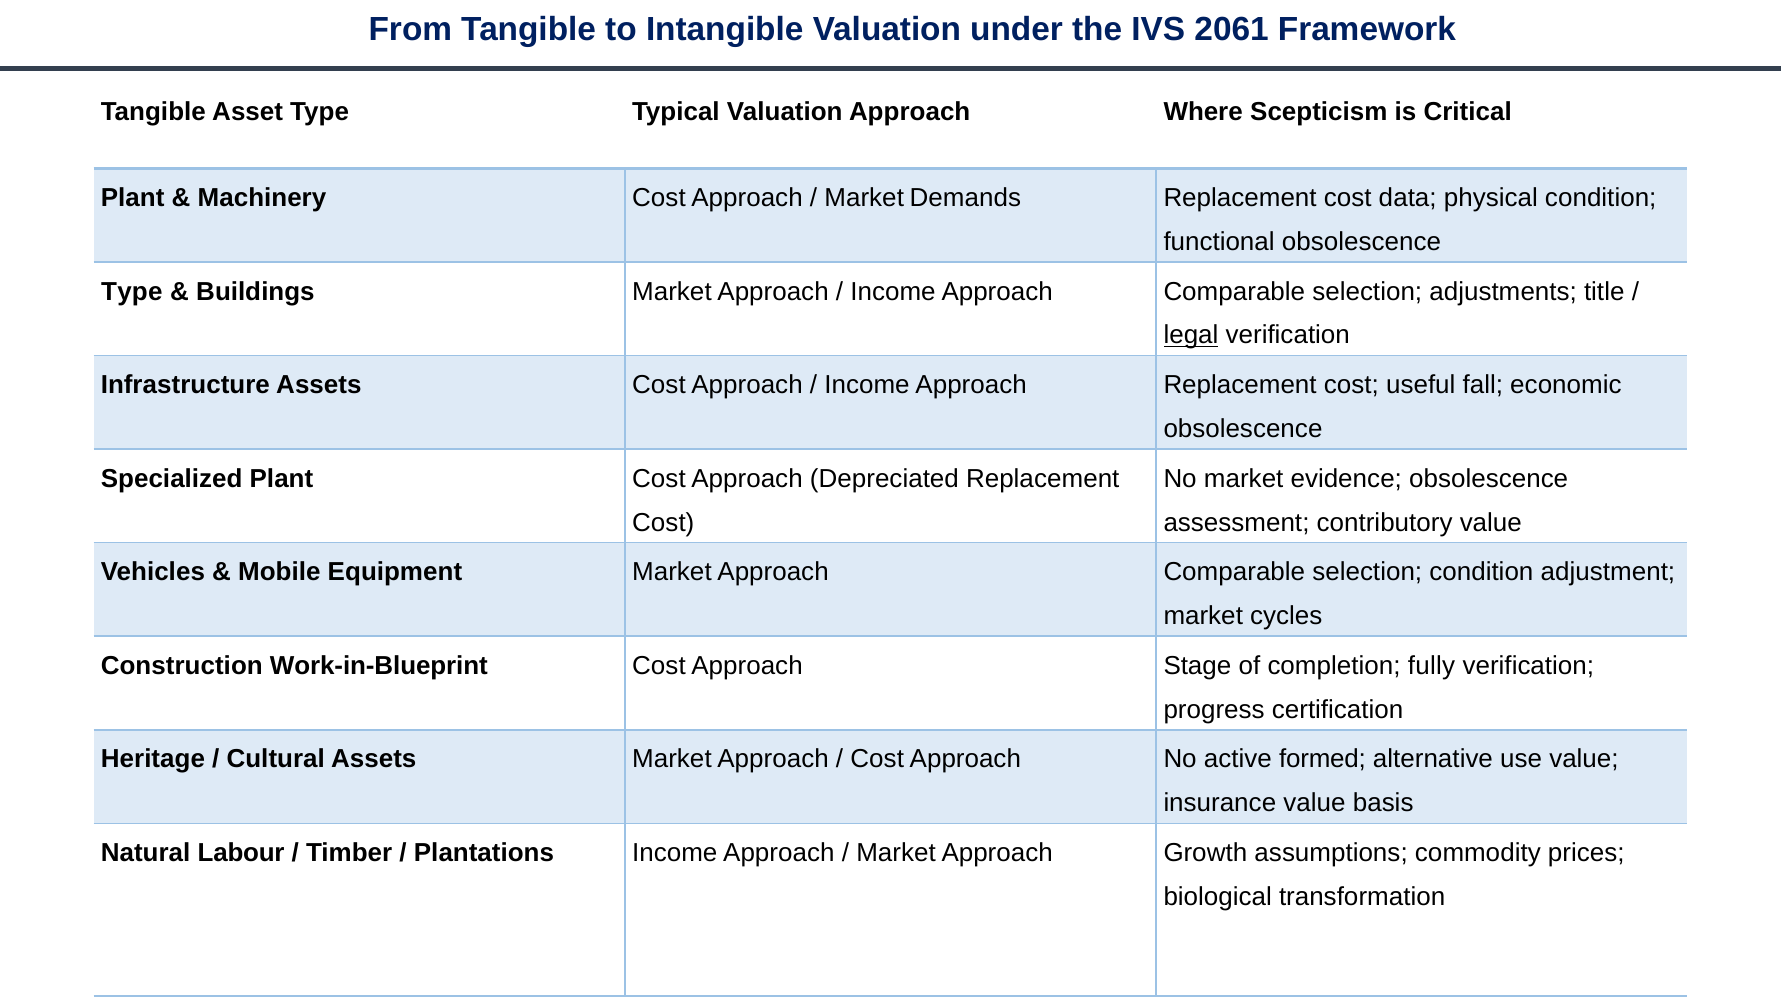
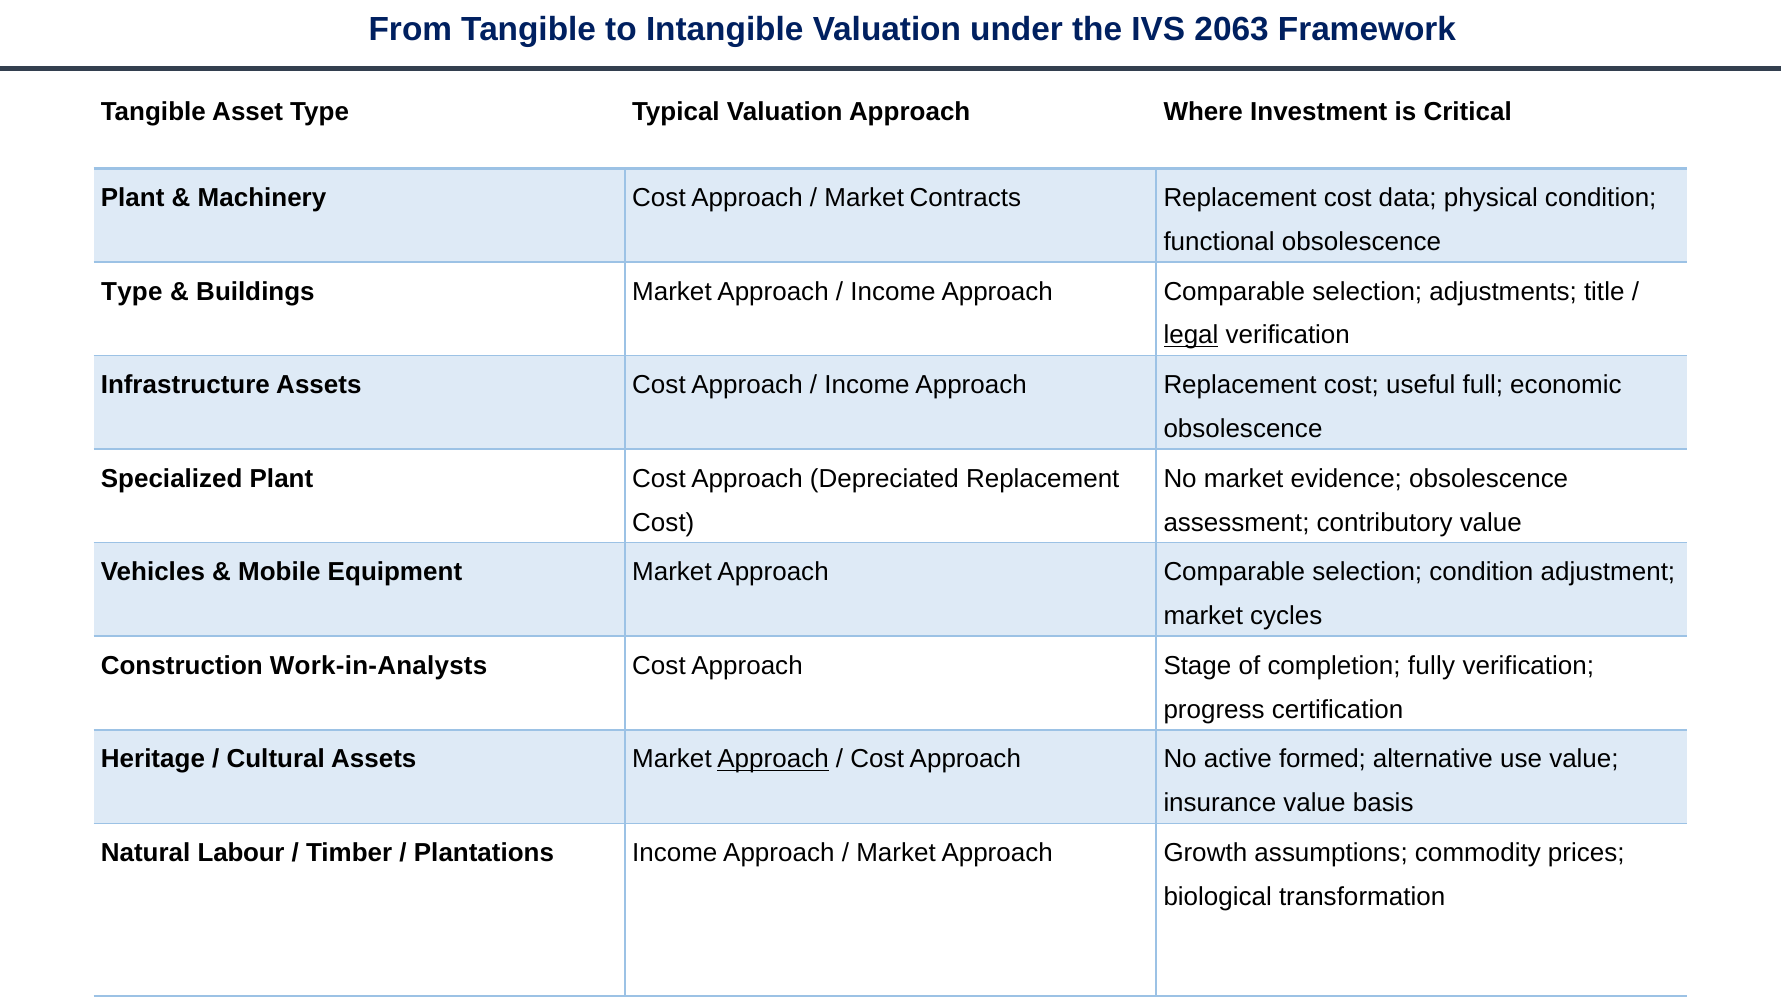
2061: 2061 -> 2063 (1232, 30)
Scepticism: Scepticism -> Investment (1319, 112)
Demands: Demands -> Contracts (965, 198)
fall: fall -> full (1483, 385)
Work-in-Blueprint: Work-in-Blueprint -> Work-in-Analysts (379, 666)
Approach underline: none -> present (773, 759)
